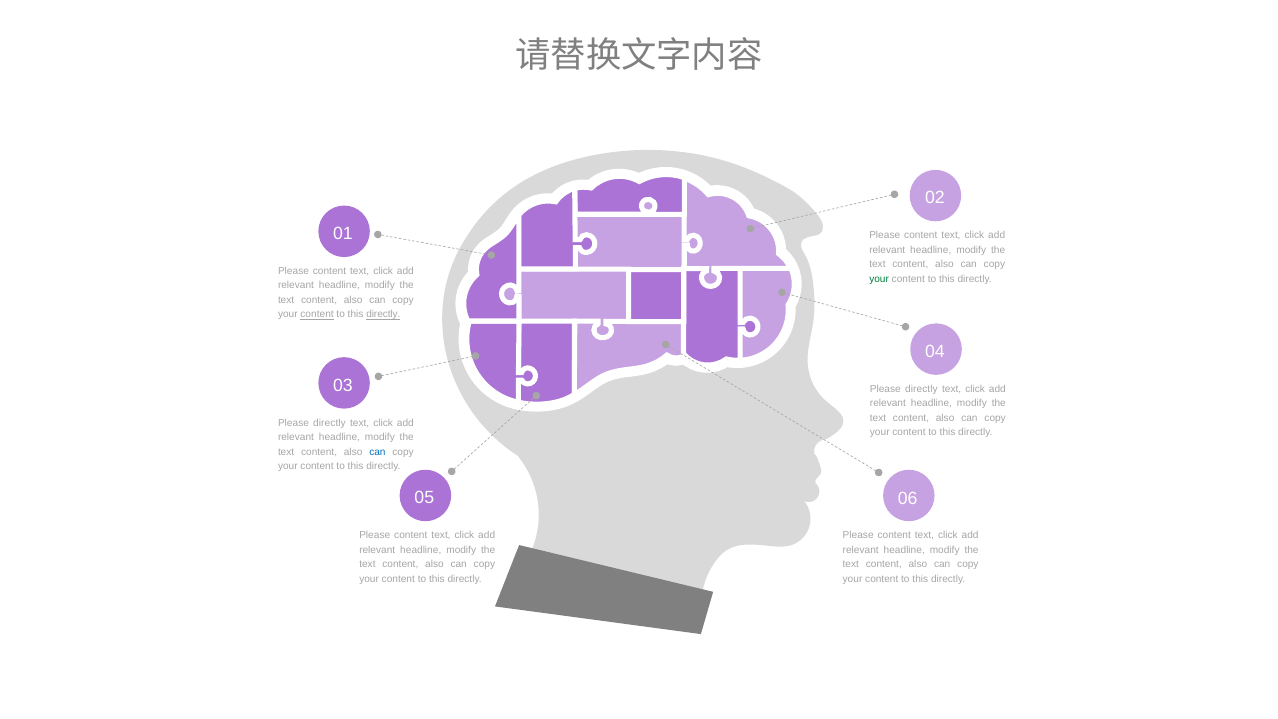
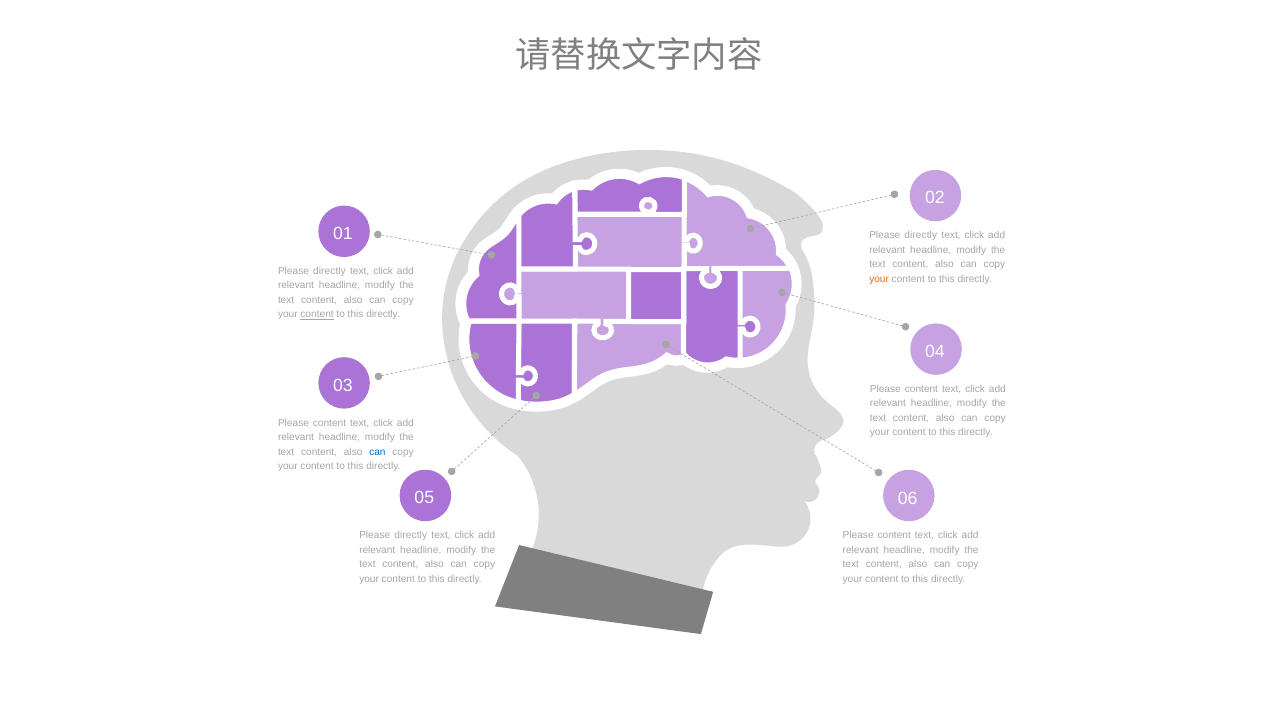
content: content -> directly (921, 235)
content: content -> directly (329, 271)
your colour: green -> orange (879, 279)
directly underline: present -> none (383, 314)
directly: directly -> content (921, 389)
directly: directly -> content (330, 423)
content: content -> directly (411, 535)
